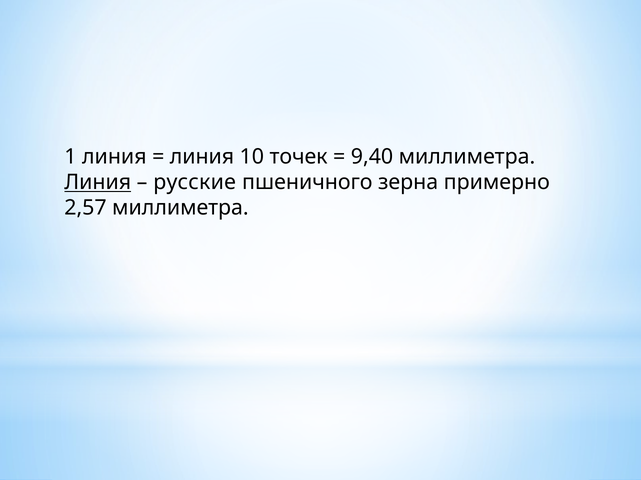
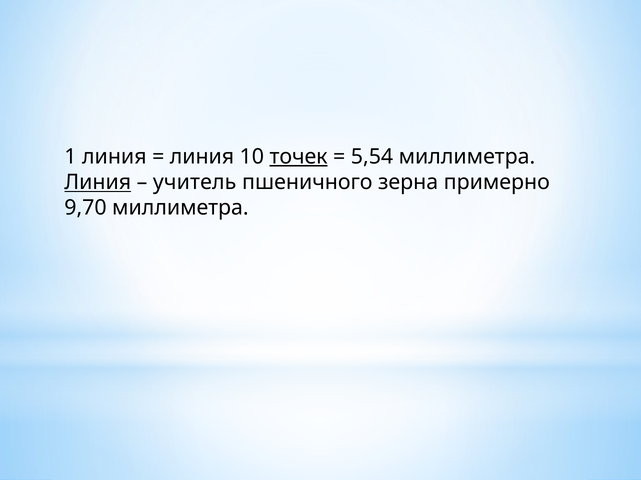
точек underline: none -> present (299, 157)
9,40: 9,40 -> 5,54 (372, 157)
русские: русские -> учитель (195, 183)
2,57: 2,57 -> 9,70 (85, 208)
